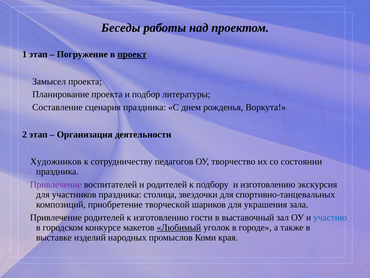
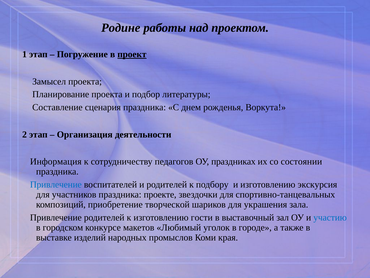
Беседы: Беседы -> Родине (121, 28)
Художников: Художников -> Информация (56, 161)
творчество: творчество -> праздниках (233, 161)
Привлечение colour: purple -> blue (56, 184)
столица: столица -> проекте (160, 194)
Любимый underline: present -> none (179, 227)
